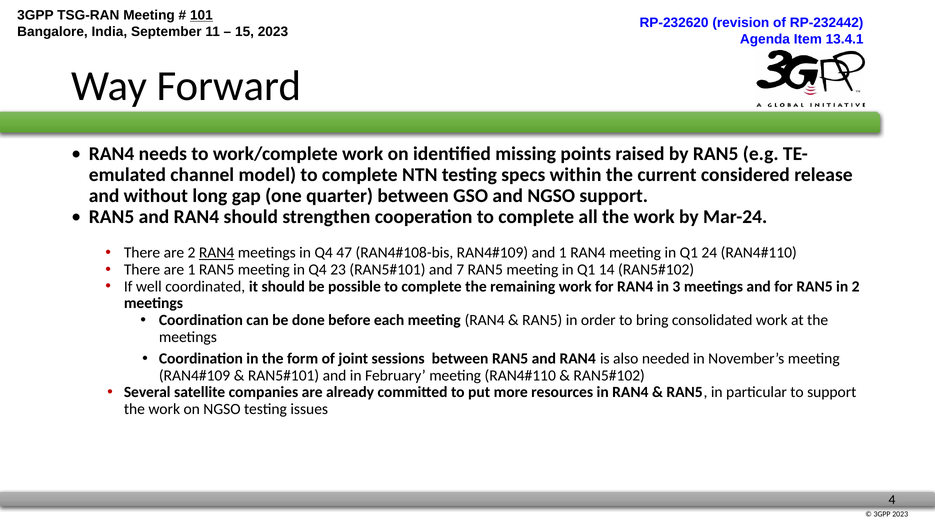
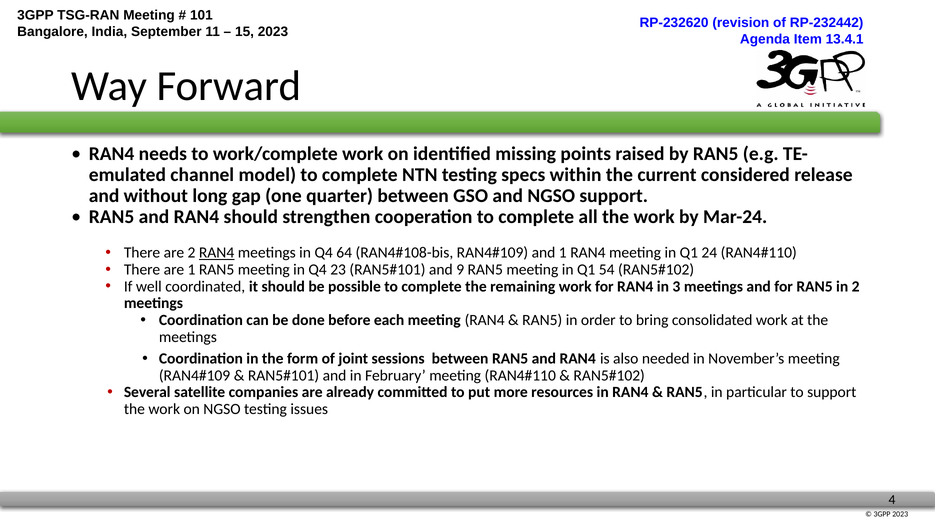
101 underline: present -> none (201, 15)
47: 47 -> 64 (344, 253)
7: 7 -> 9 (460, 270)
14: 14 -> 54 (607, 270)
